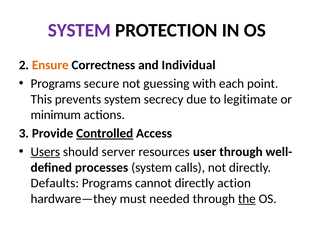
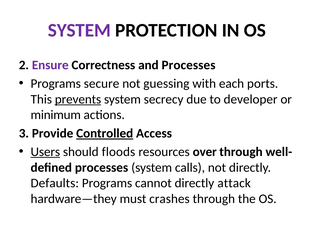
Ensure colour: orange -> purple (50, 65)
and Individual: Individual -> Processes (189, 65)
point: point -> ports (263, 84)
prevents underline: none -> present (78, 99)
legitimate: legitimate -> developer (251, 99)
server: server -> floods (118, 152)
user: user -> over (205, 152)
action: action -> attack (234, 184)
needed: needed -> crashes (169, 199)
the underline: present -> none (247, 199)
